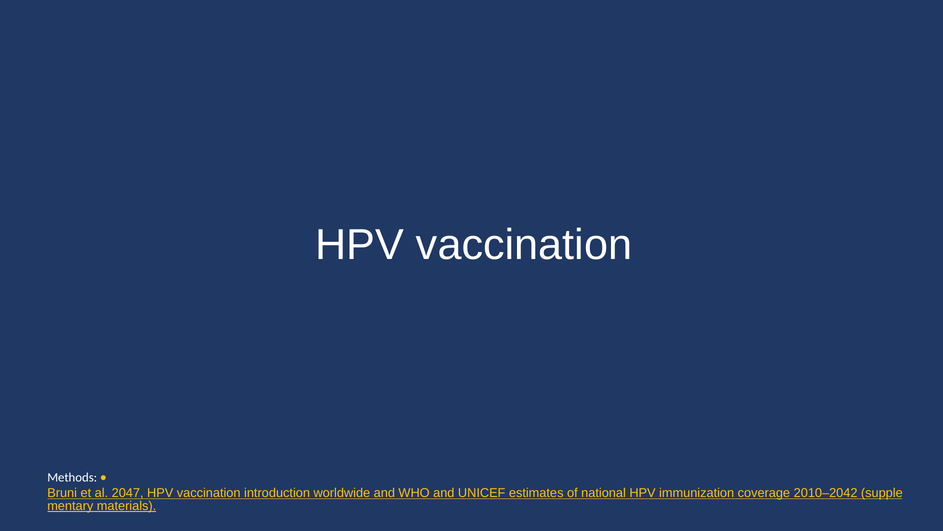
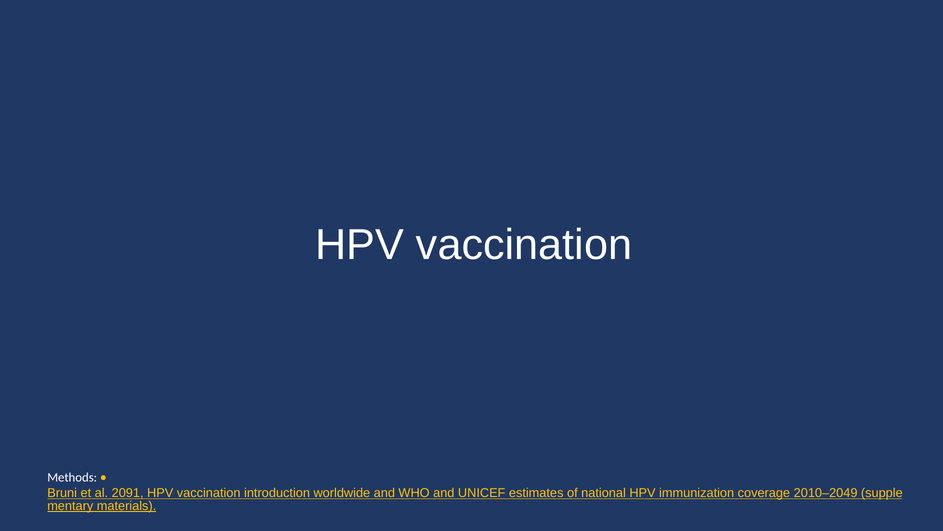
2047: 2047 -> 2091 (128, 492)
2010–2042: 2010–2042 -> 2010–2049 (826, 492)
